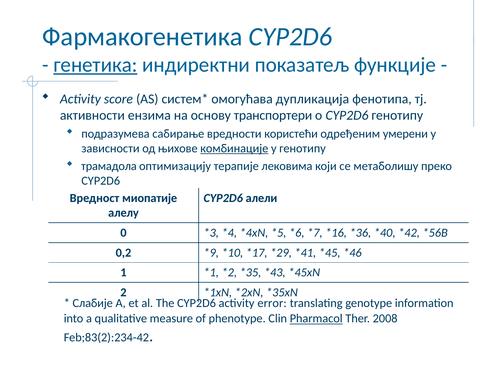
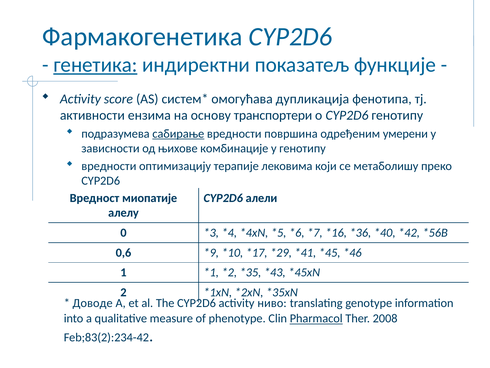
сабирање underline: none -> present (178, 134)
користећи: користећи -> површина (291, 134)
комбинације underline: present -> none (234, 148)
трамадола: трамадола -> вредности (109, 166)
0,2: 0,2 -> 0,6 (123, 252)
Слабије: Слабије -> Доводе (93, 303)
error: error -> ниво (272, 303)
